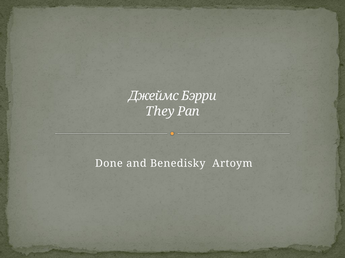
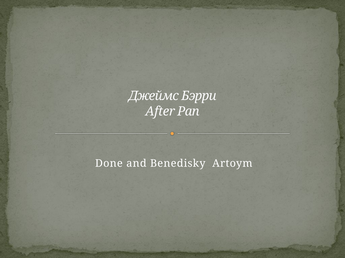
They: They -> After (160, 112)
